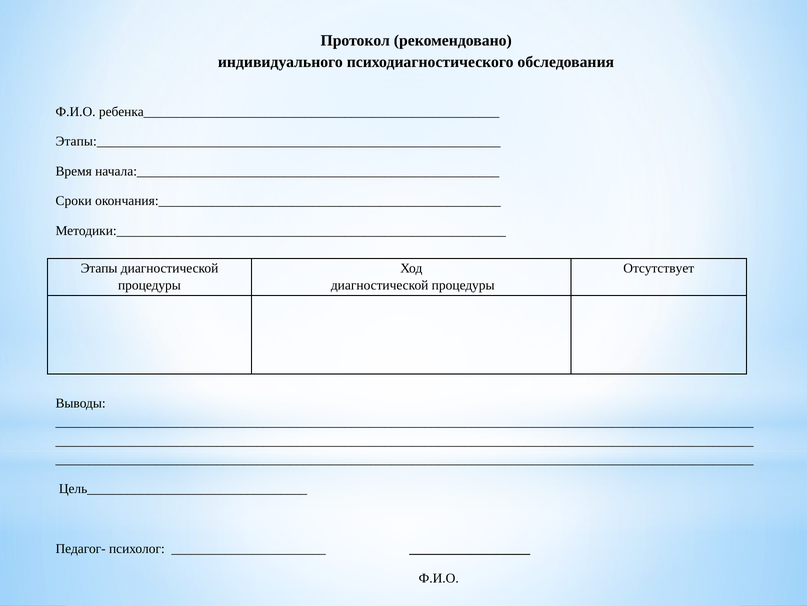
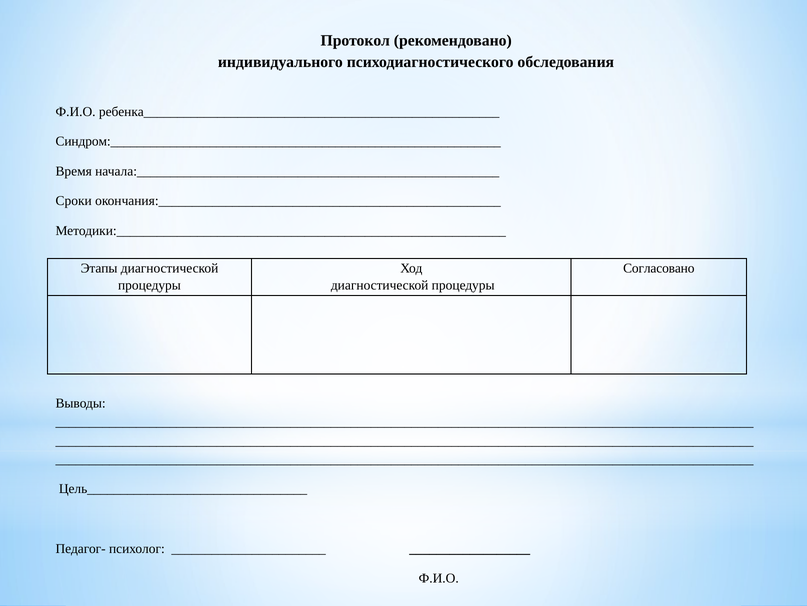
Этапы:___________________________________________________________: Этапы:___________________________________________________________ -> Синдром:___________________________________________________________ (278, 141)
Отсутствует: Отсутствует -> Согласовано (659, 268)
